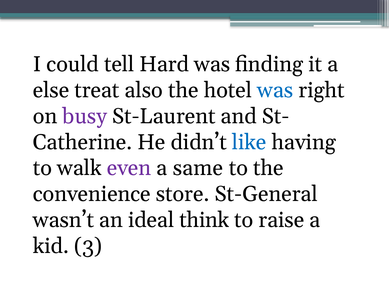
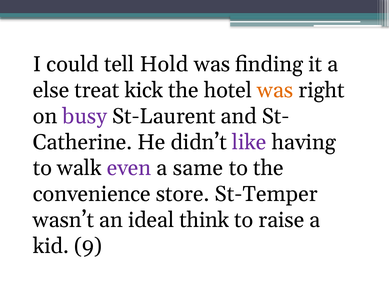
Hard: Hard -> Hold (164, 64)
also: also -> kick (144, 90)
was colour: blue -> orange (275, 90)
like colour: blue -> purple (249, 142)
St-General: St-General -> St-Temper (266, 194)
3: 3 -> 9 (88, 246)
